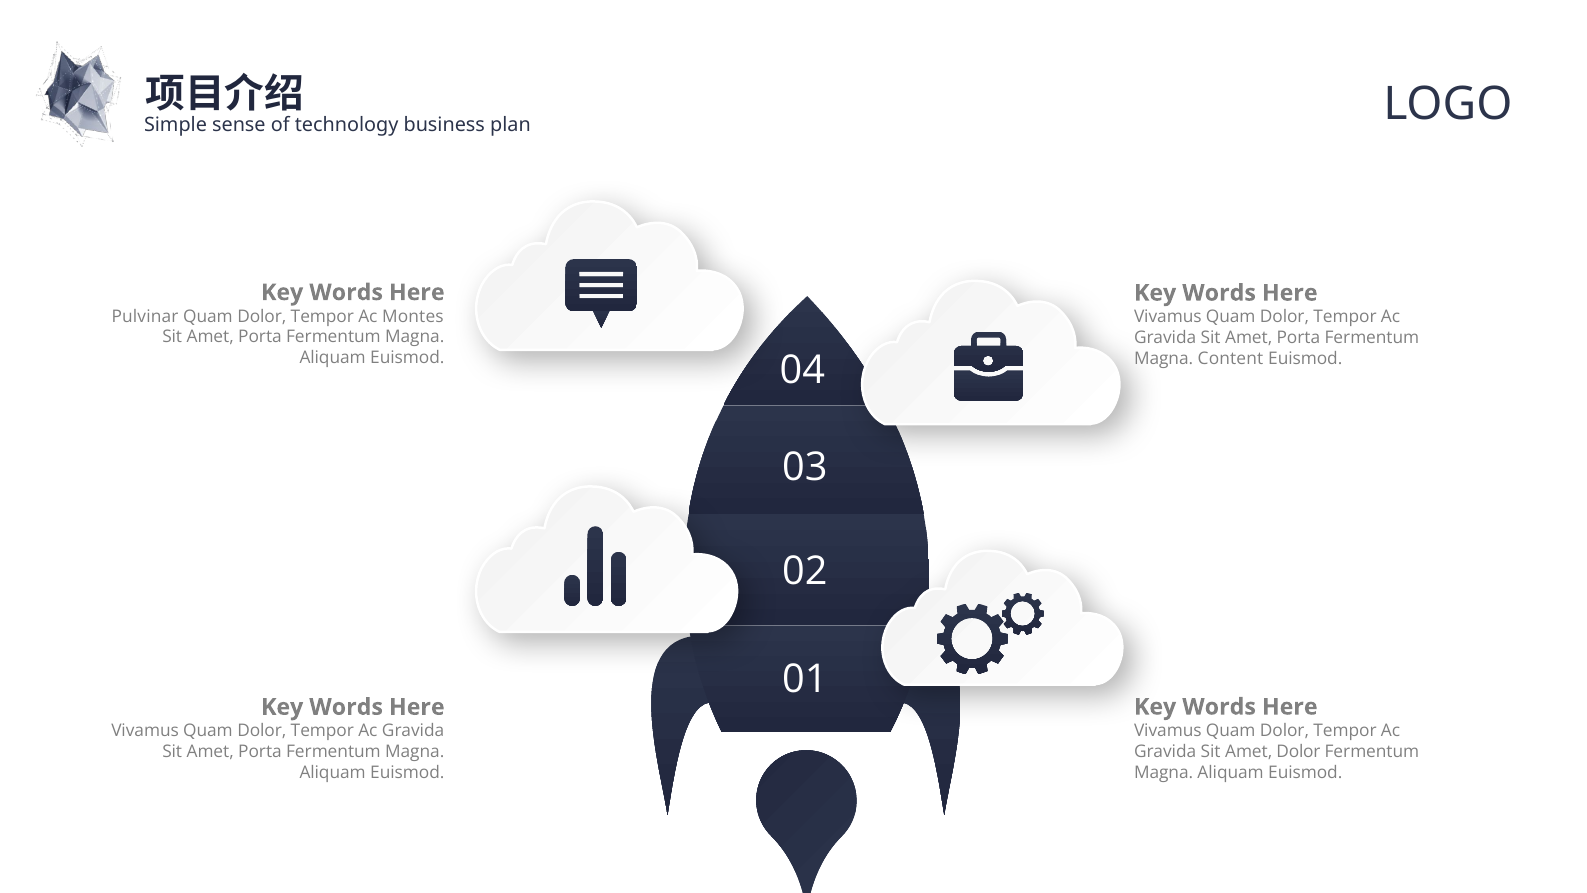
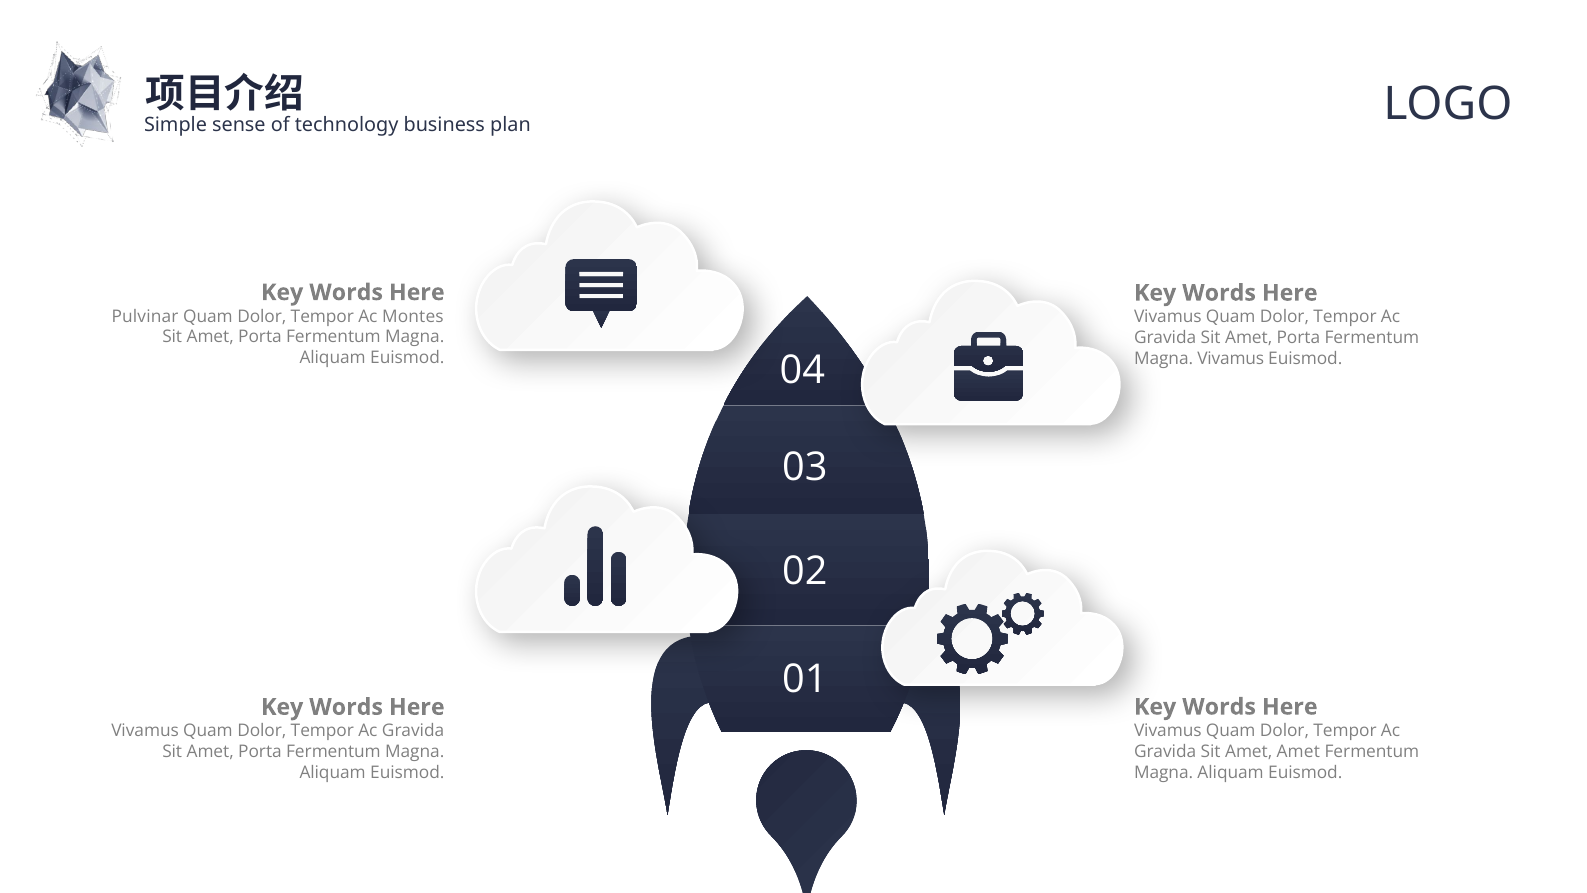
Magna Content: Content -> Vivamus (1231, 358)
Amet Dolor: Dolor -> Amet (1298, 751)
